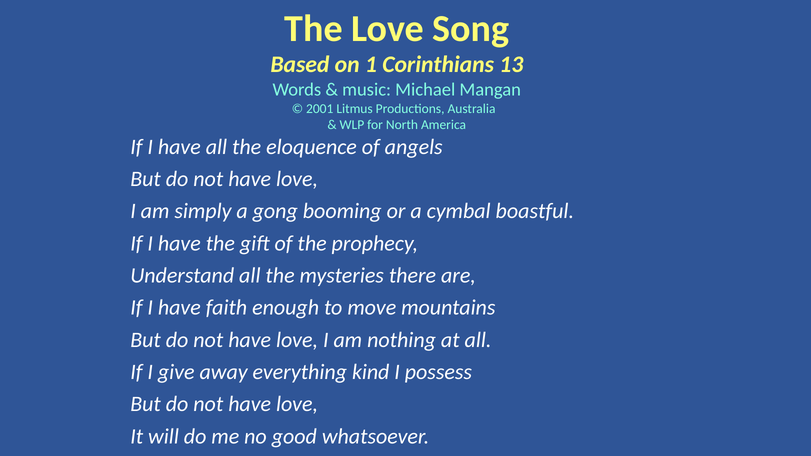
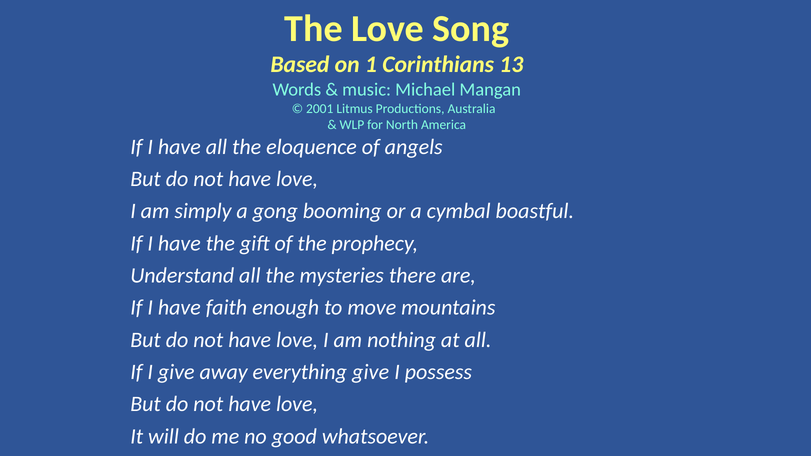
everything kind: kind -> give (371, 372)
